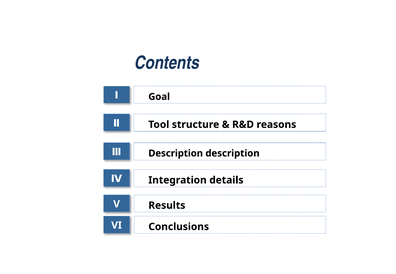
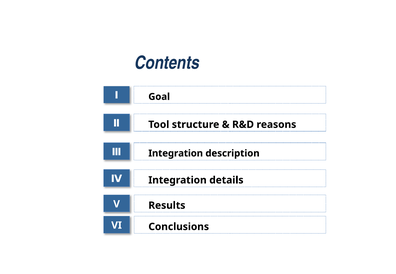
Description: Description -> Integration (176, 153)
